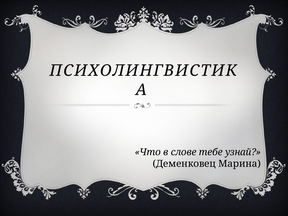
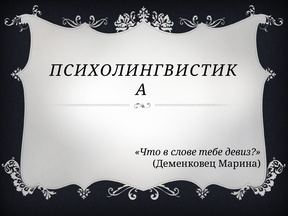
узнай: узнай -> девиз (243, 152)
